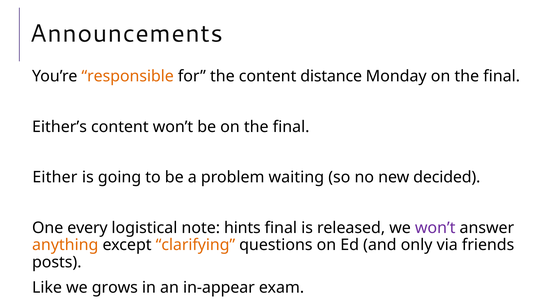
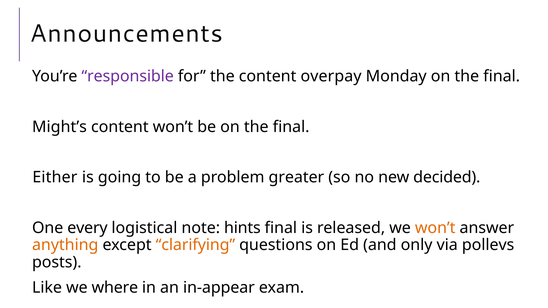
responsible colour: orange -> purple (128, 76)
distance: distance -> overpay (331, 76)
Either’s: Either’s -> Might’s (59, 127)
waiting: waiting -> greater (296, 177)
won’t colour: purple -> orange (435, 228)
friends: friends -> pollevs (488, 245)
grows: grows -> where (115, 288)
